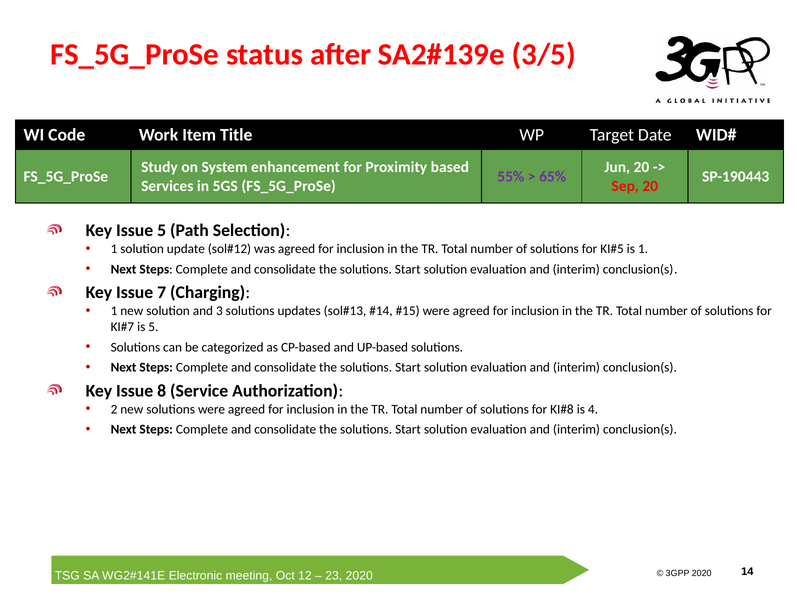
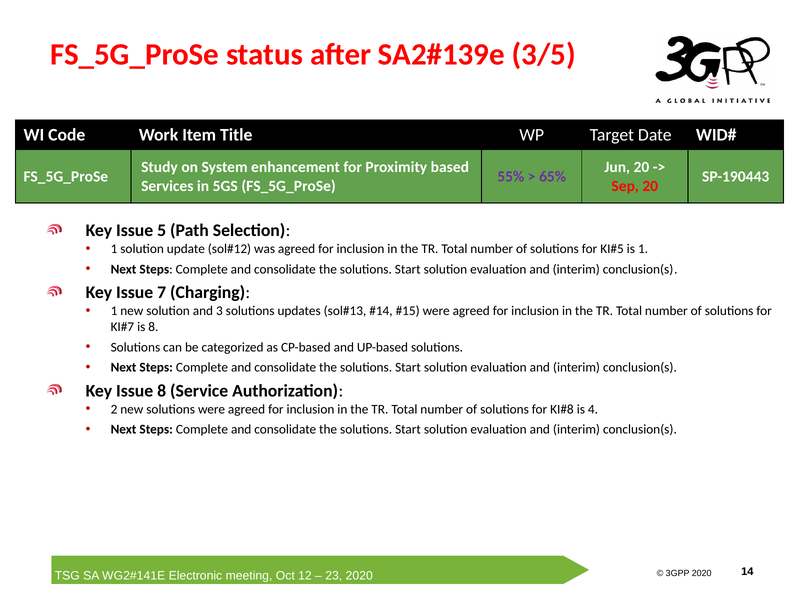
is 5: 5 -> 8 (153, 327)
